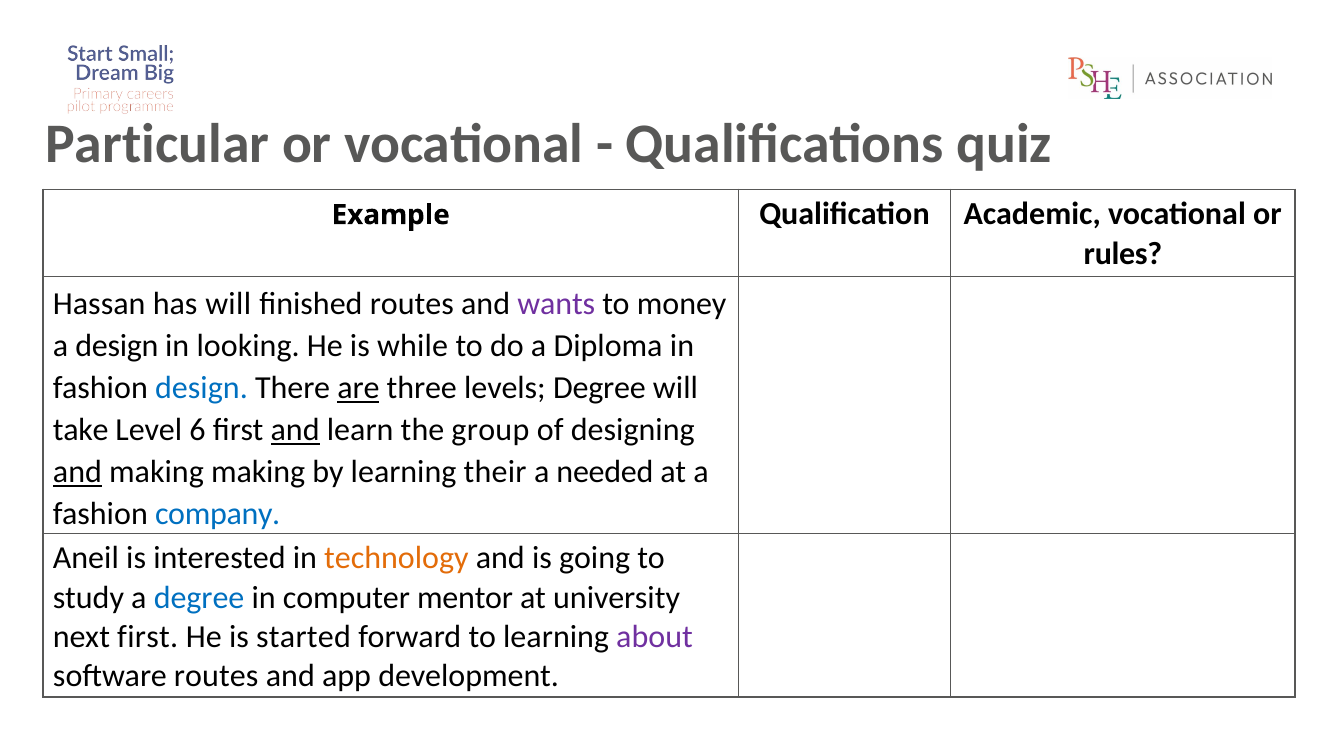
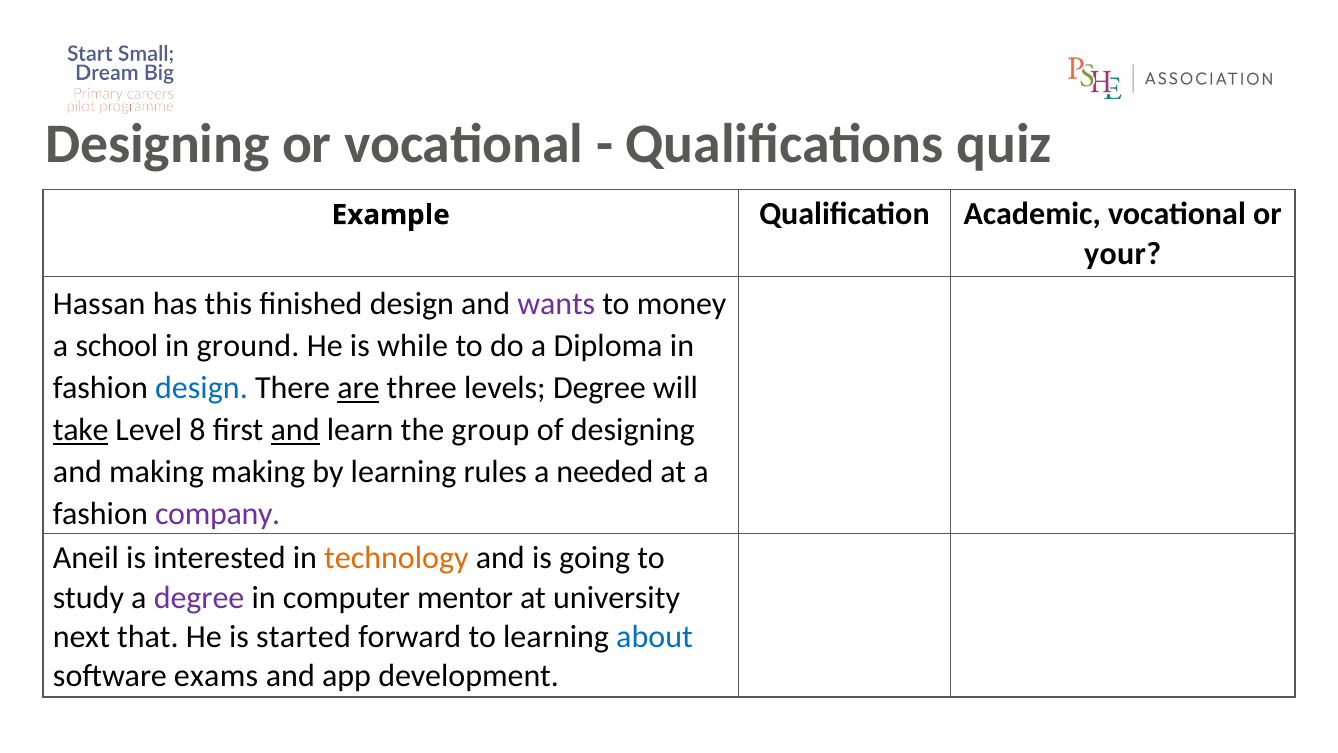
Particular: Particular -> Designing (157, 144)
rules: rules -> your (1123, 253)
has will: will -> this (228, 304)
finished routes: routes -> design (412, 304)
a design: design -> school (117, 346)
looking: looking -> ground (248, 346)
take underline: none -> present (81, 430)
6: 6 -> 8 (198, 430)
and underline: present -> none (77, 472)
their: their -> rules (495, 472)
company colour: blue -> purple (218, 514)
degree colour: blue -> purple (199, 597)
next first: first -> that (148, 637)
about colour: purple -> blue (655, 637)
software routes: routes -> exams (216, 676)
